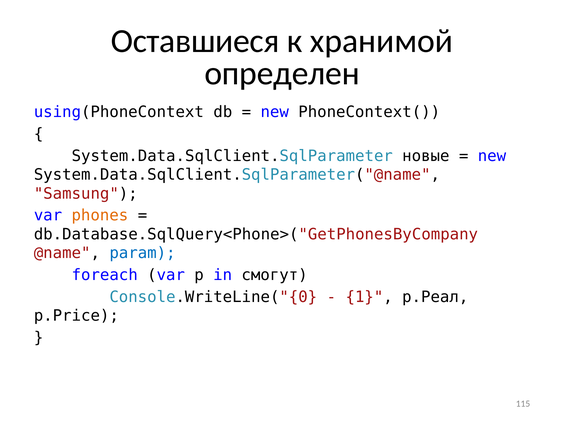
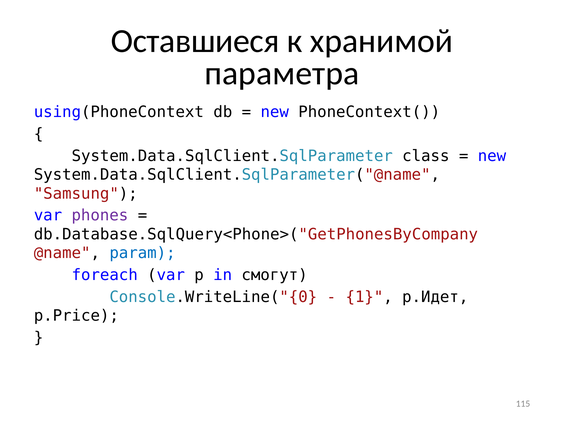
определен: определен -> параметра (282, 73)
новые: новые -> class (426, 156)
phones colour: orange -> purple (100, 215)
p.Реал: p.Реал -> p.Идет (435, 297)
